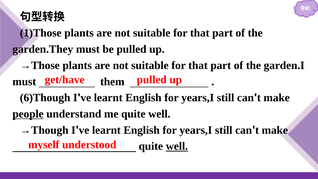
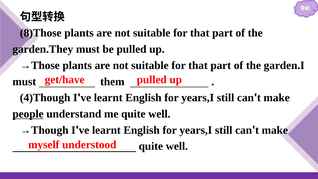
1)Those: 1)Those -> 8)Those (41, 33)
6)Though: 6)Though -> 4)Though (45, 98)
well underline: present -> none (177, 146)
